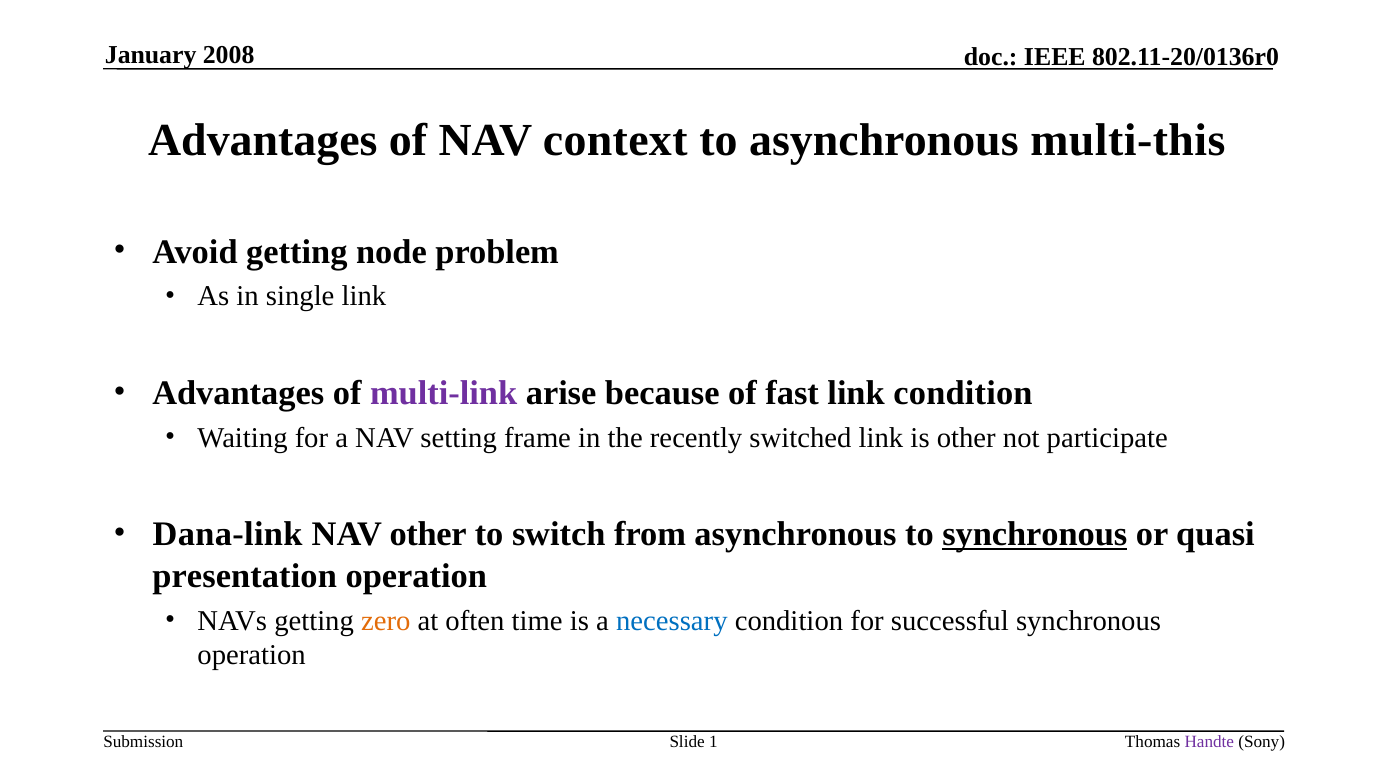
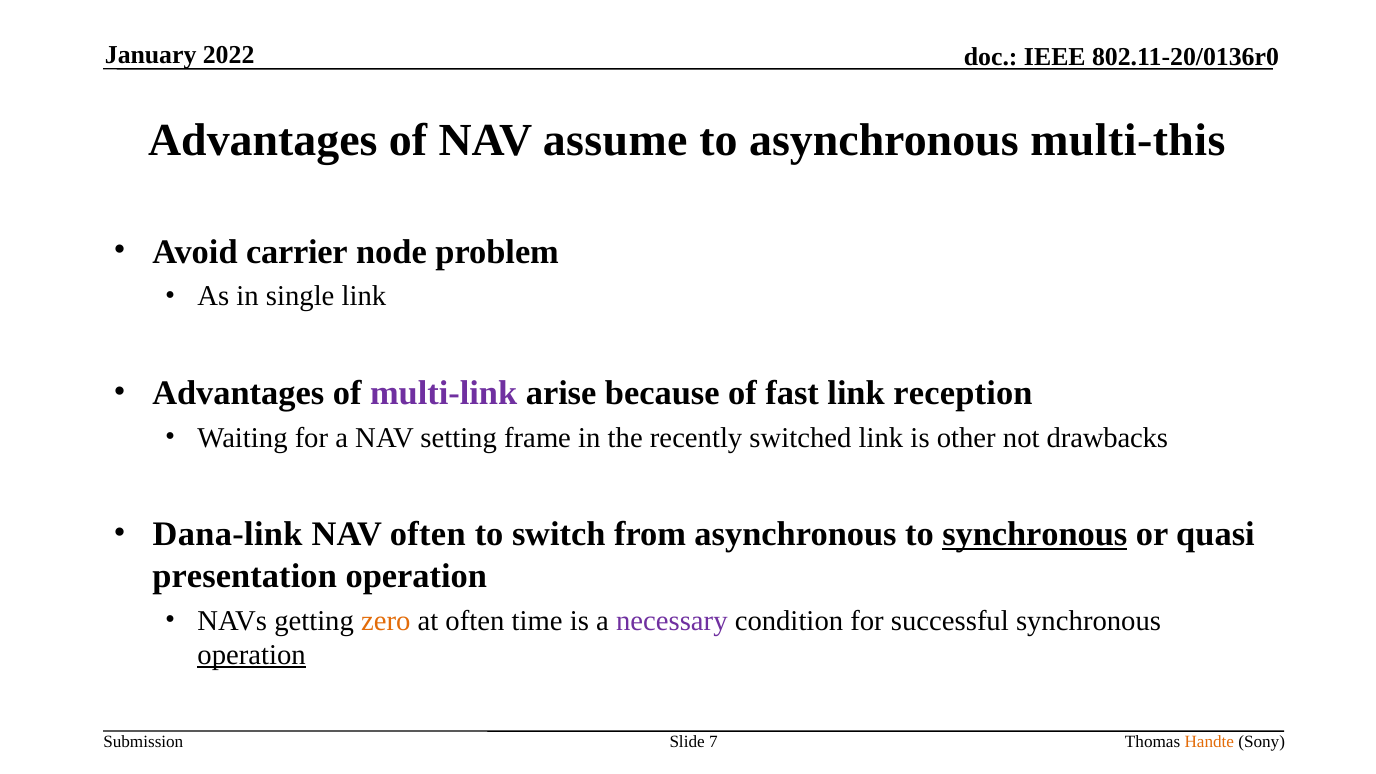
2008: 2008 -> 2022 (229, 55)
context: context -> assume (615, 141)
Avoid getting: getting -> carrier (297, 252)
link condition: condition -> reception (963, 393)
participate: participate -> drawbacks (1107, 438)
NAV other: other -> often (428, 535)
necessary colour: blue -> purple (672, 621)
operation underline: none -> present (252, 655)
1: 1 -> 7 (713, 742)
Handte colour: purple -> orange (1209, 742)
